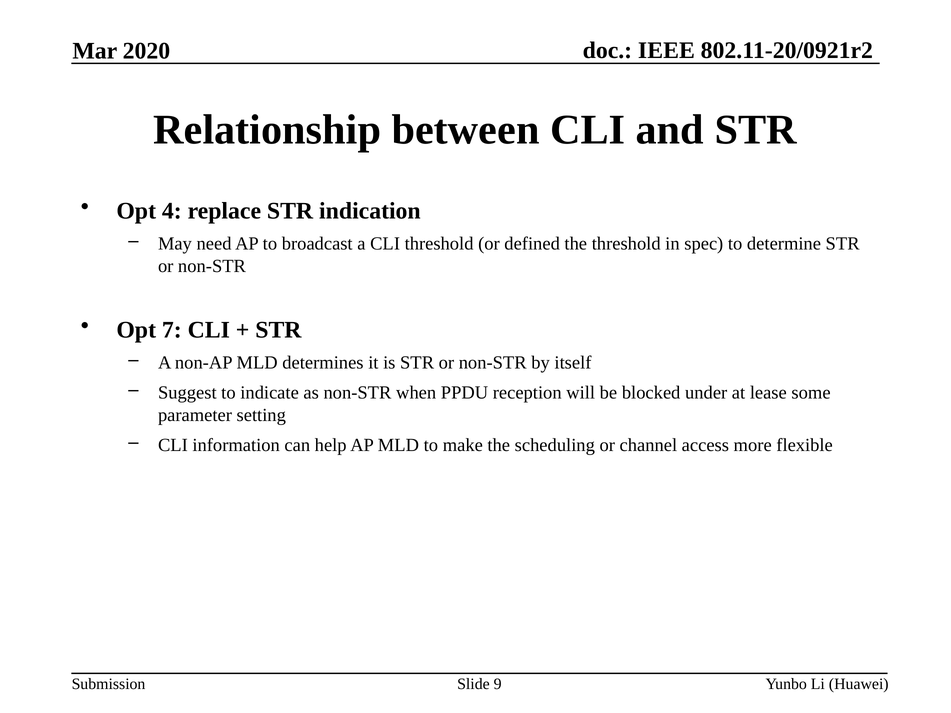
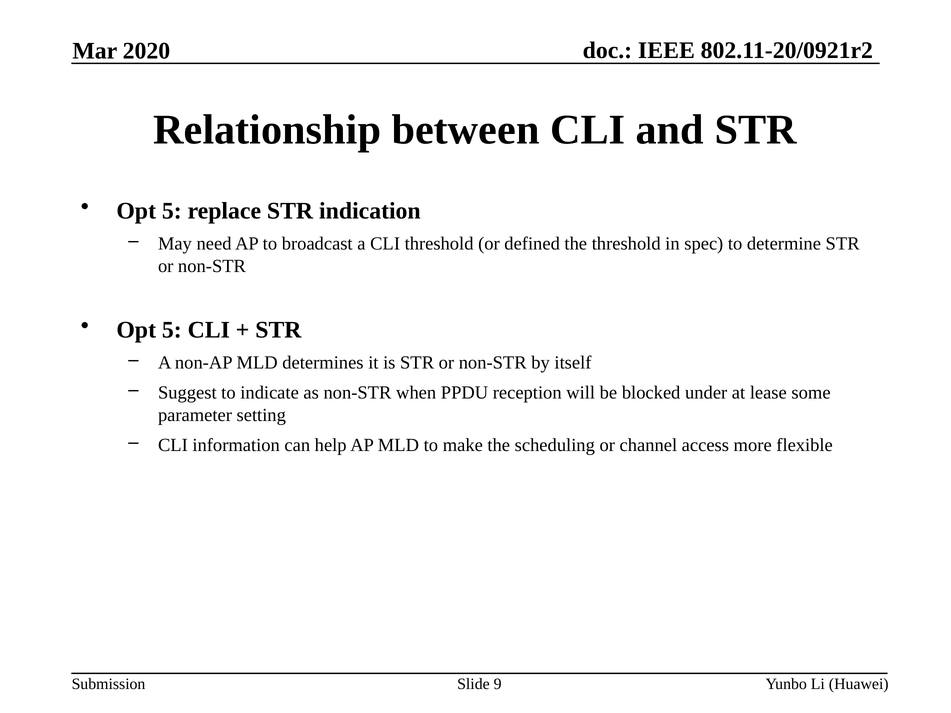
4: 4 -> 5 (172, 211)
7: 7 -> 5 (172, 330)
